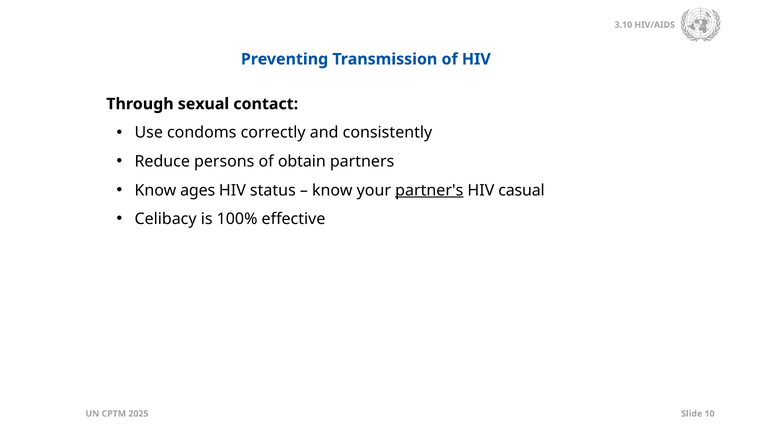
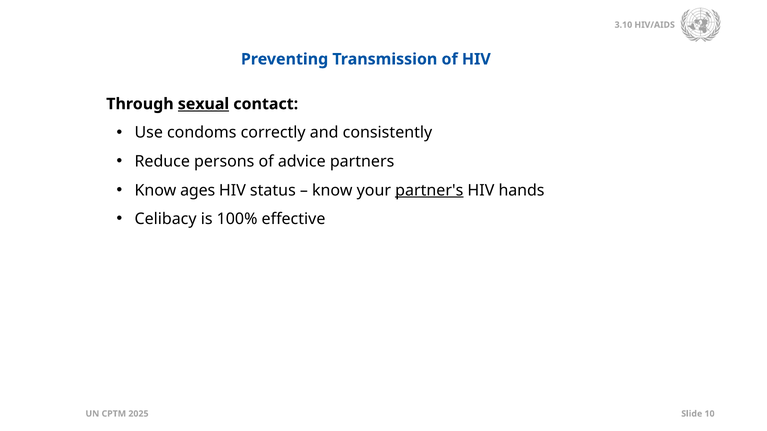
sexual underline: none -> present (203, 104)
obtain: obtain -> advice (302, 162)
casual: casual -> hands (521, 190)
